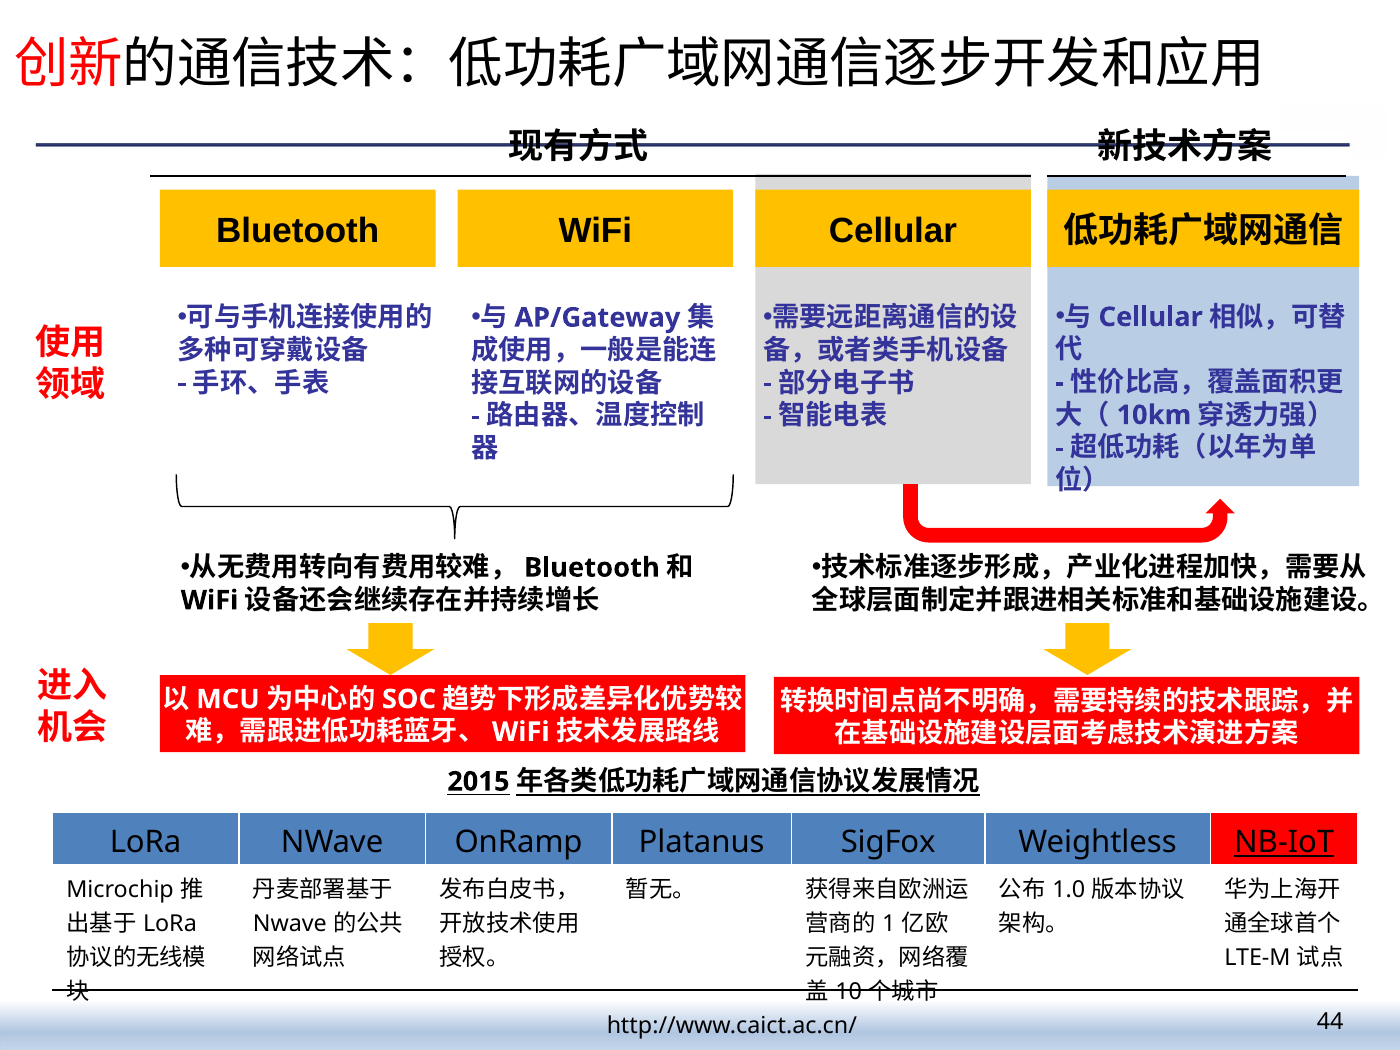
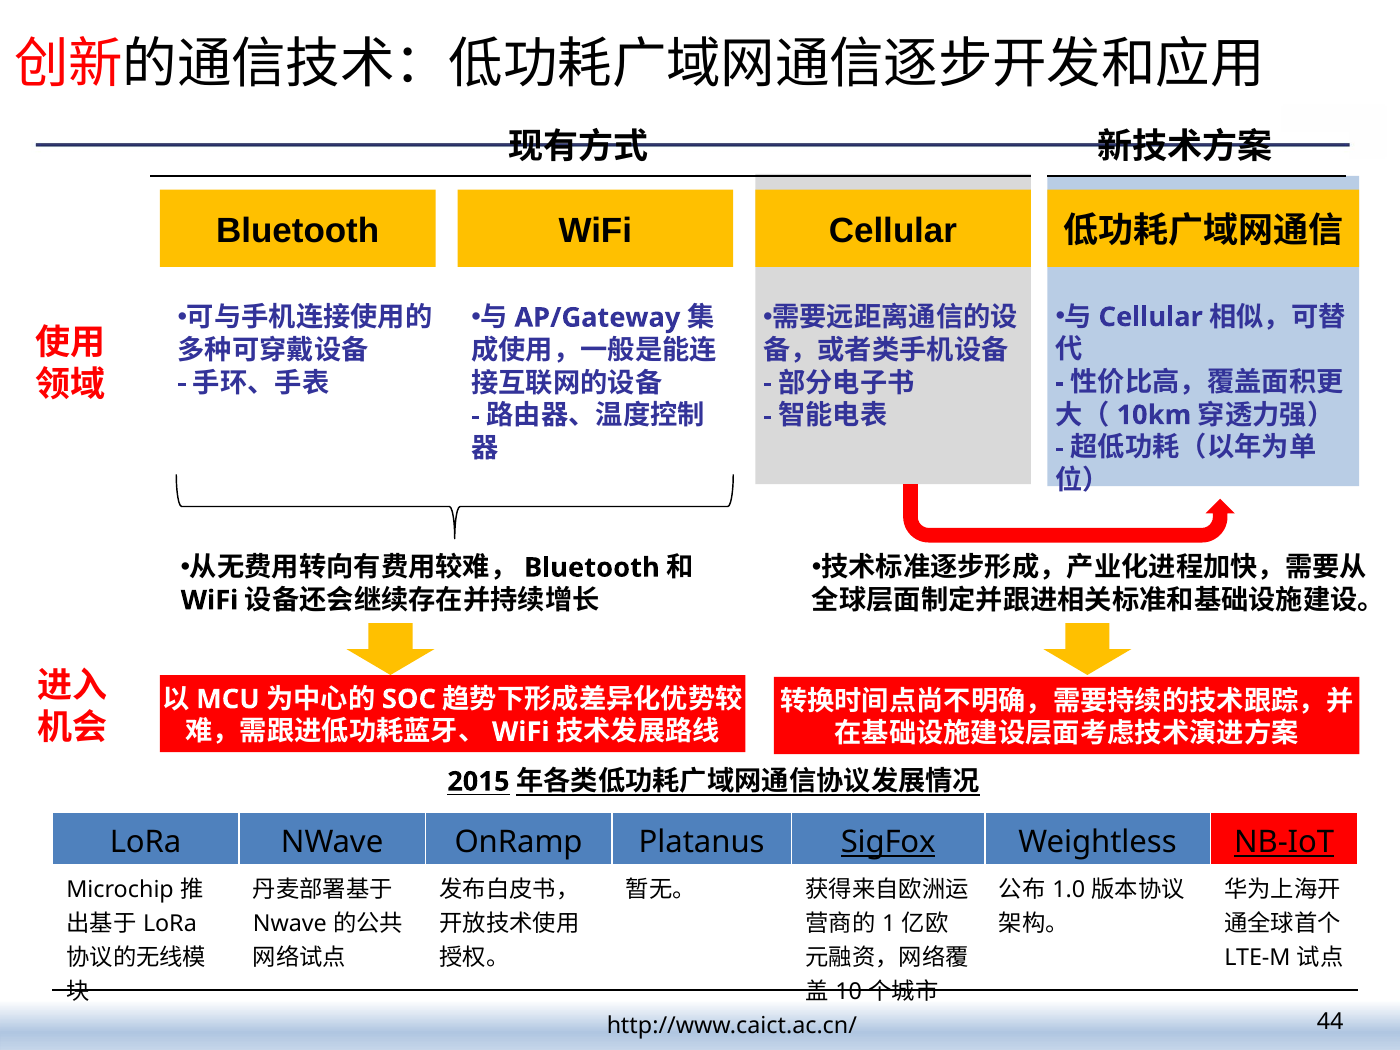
SigFox underline: none -> present (888, 842)
